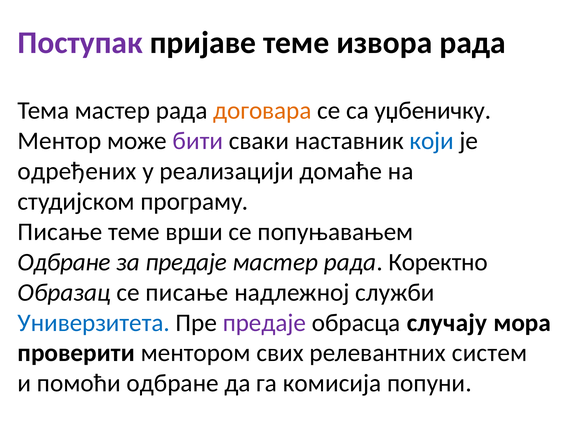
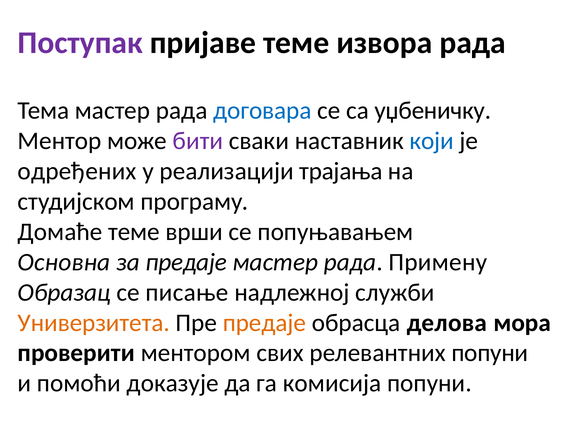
договара colour: orange -> blue (262, 111)
домаће: домаће -> трајања (341, 171)
Писање: Писање -> Домаће (60, 232)
Одбране: Одбране -> Основна (64, 262)
Коректно: Коректно -> Примену (438, 262)
Универзитета colour: blue -> orange (94, 323)
предаје colour: purple -> orange (264, 323)
случају: случају -> делова (447, 323)
релевантних систем: систем -> попуни (490, 353)
помоћи одбране: одбране -> доказује (173, 383)
